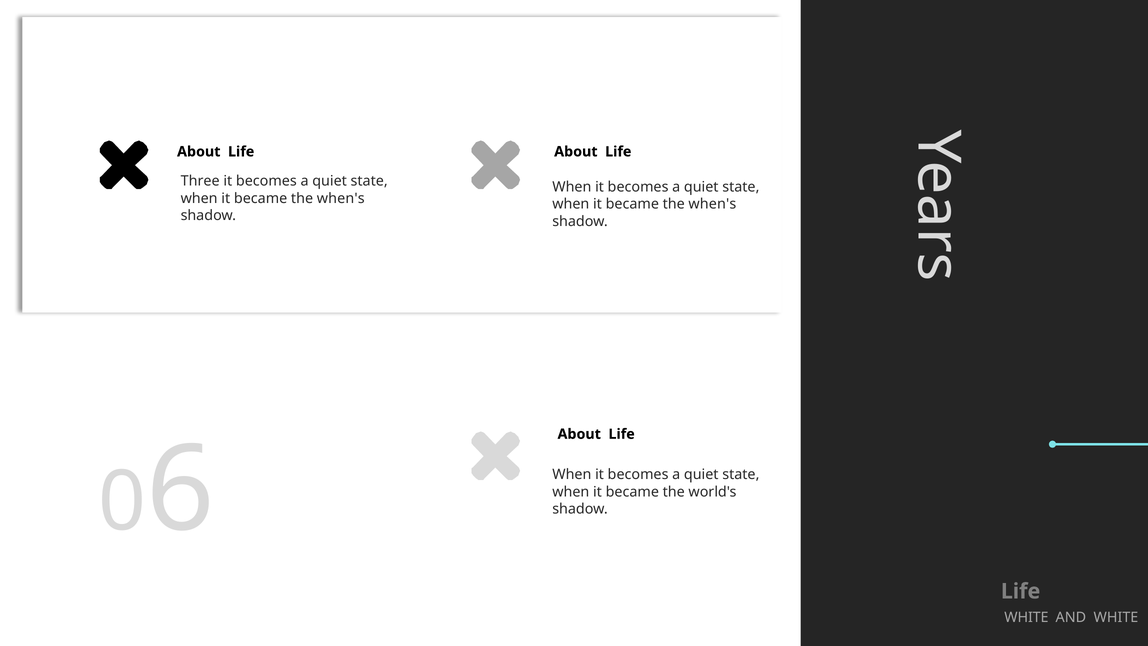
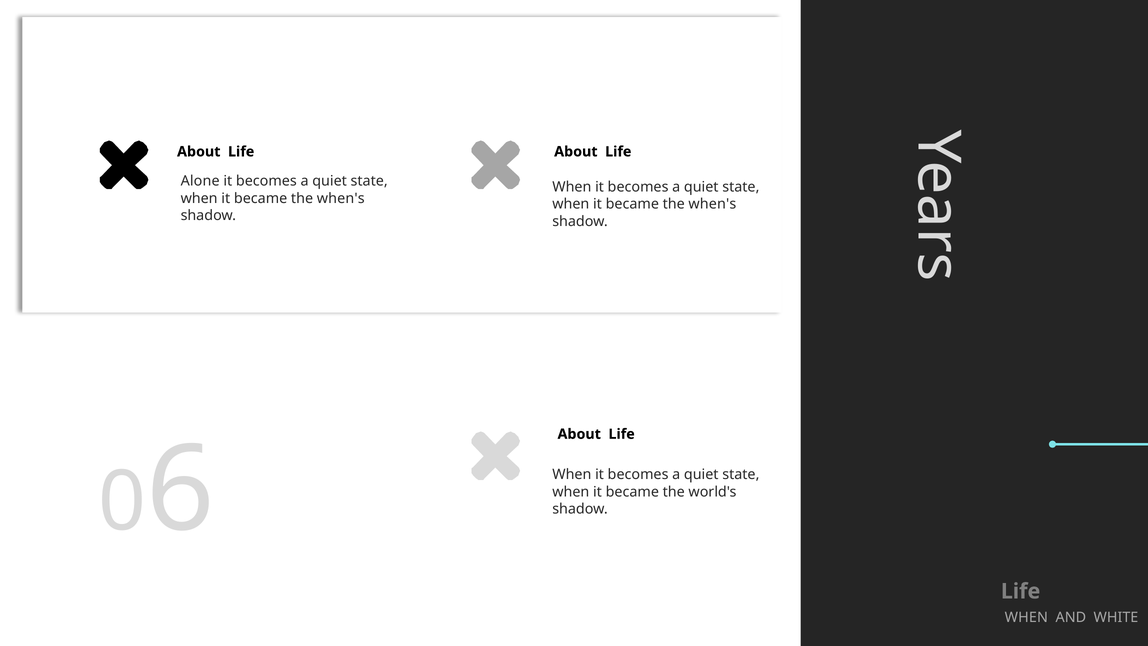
Three: Three -> Alone (200, 181)
WHITE: WHITE -> WHEN (1026, 617)
